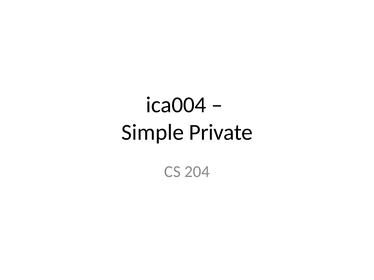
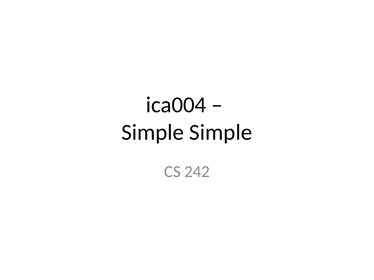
Simple Private: Private -> Simple (221, 133)
204: 204 -> 242 (197, 172)
